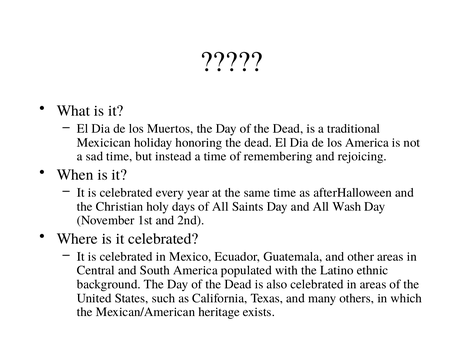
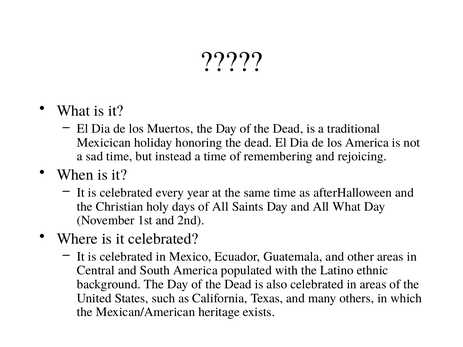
All Wash: Wash -> What (347, 207)
